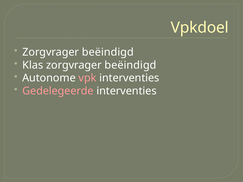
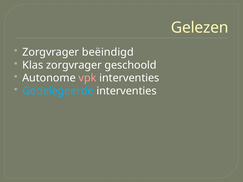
Vpkdoel: Vpkdoel -> Gelezen (200, 28)
beëindigd: beëindigd -> geschoold (131, 65)
Gedelegeerde colour: pink -> light blue (58, 91)
